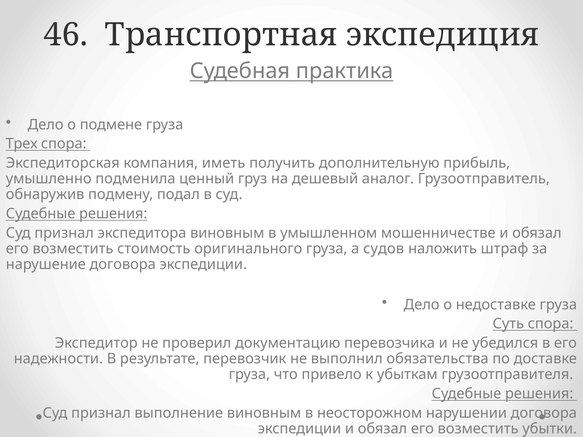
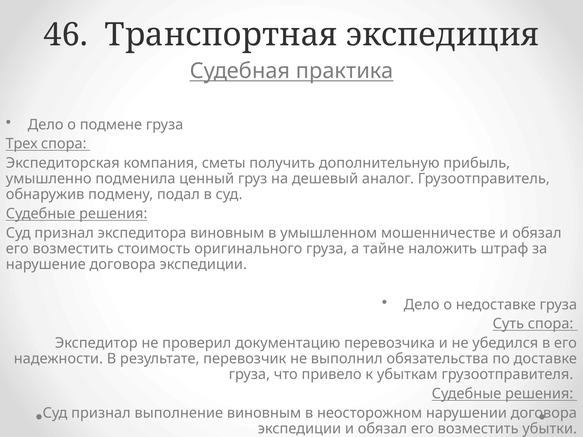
иметь: иметь -> сметы (224, 163)
судов: судов -> тайне (384, 249)
